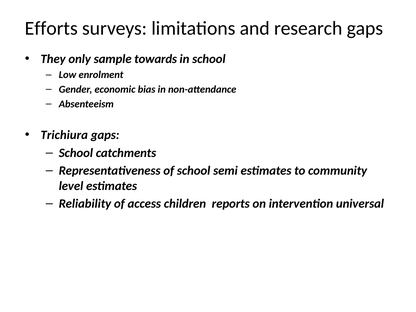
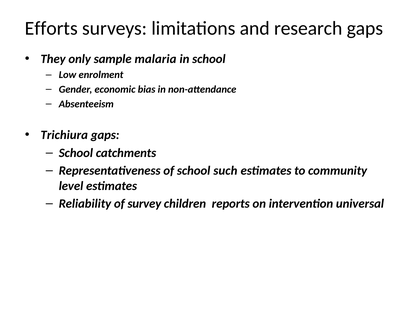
towards: towards -> malaria (156, 59)
semi: semi -> such (225, 171)
access: access -> survey (144, 204)
